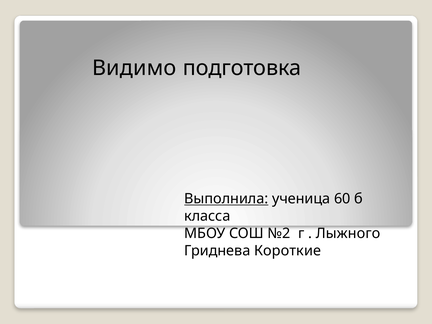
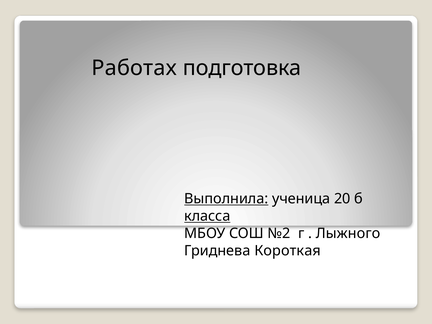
Видимо: Видимо -> Работах (134, 68)
60: 60 -> 20 (342, 199)
класса underline: none -> present (207, 216)
Короткие: Короткие -> Короткая (288, 251)
